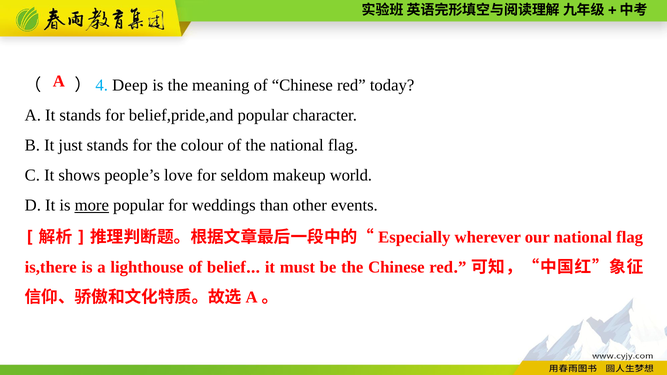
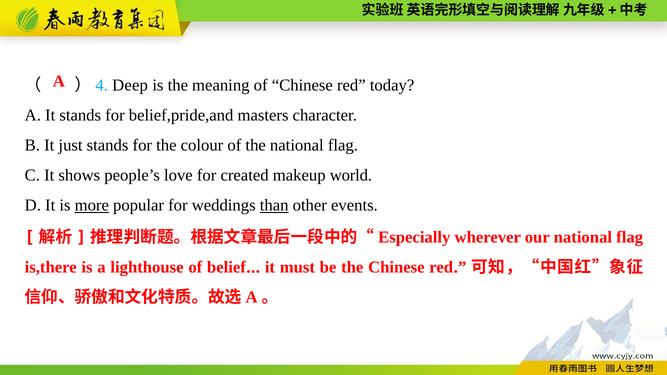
belief,pride,and popular: popular -> masters (263, 115)
seldom: seldom -> created (245, 175)
than underline: none -> present (274, 205)
